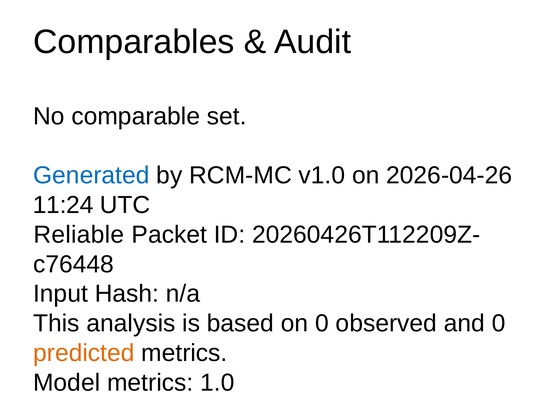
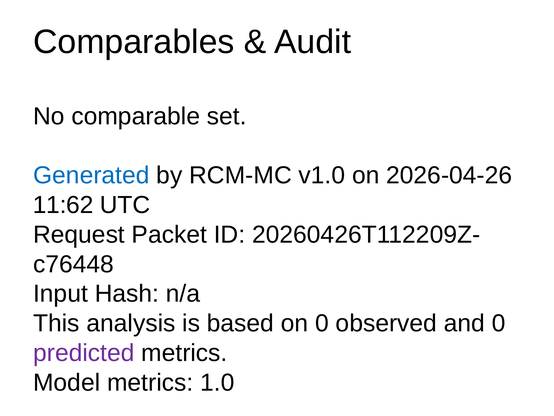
11:24: 11:24 -> 11:62 (63, 205)
Reliable: Reliable -> Request (79, 234)
predicted colour: orange -> purple (84, 353)
